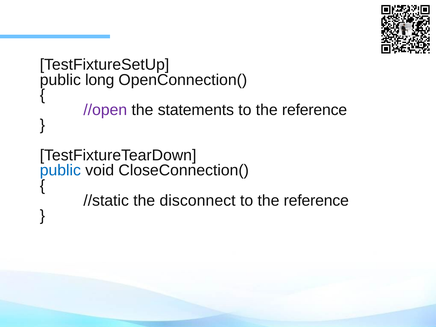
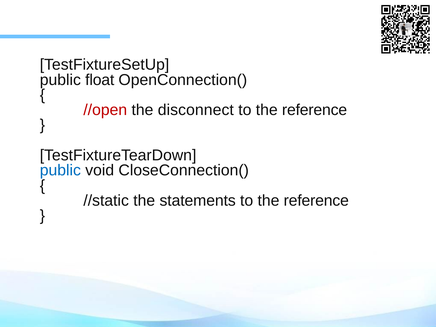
long: long -> float (100, 80)
//open colour: purple -> red (105, 110)
statements: statements -> disconnect (196, 110)
disconnect: disconnect -> statements (198, 201)
